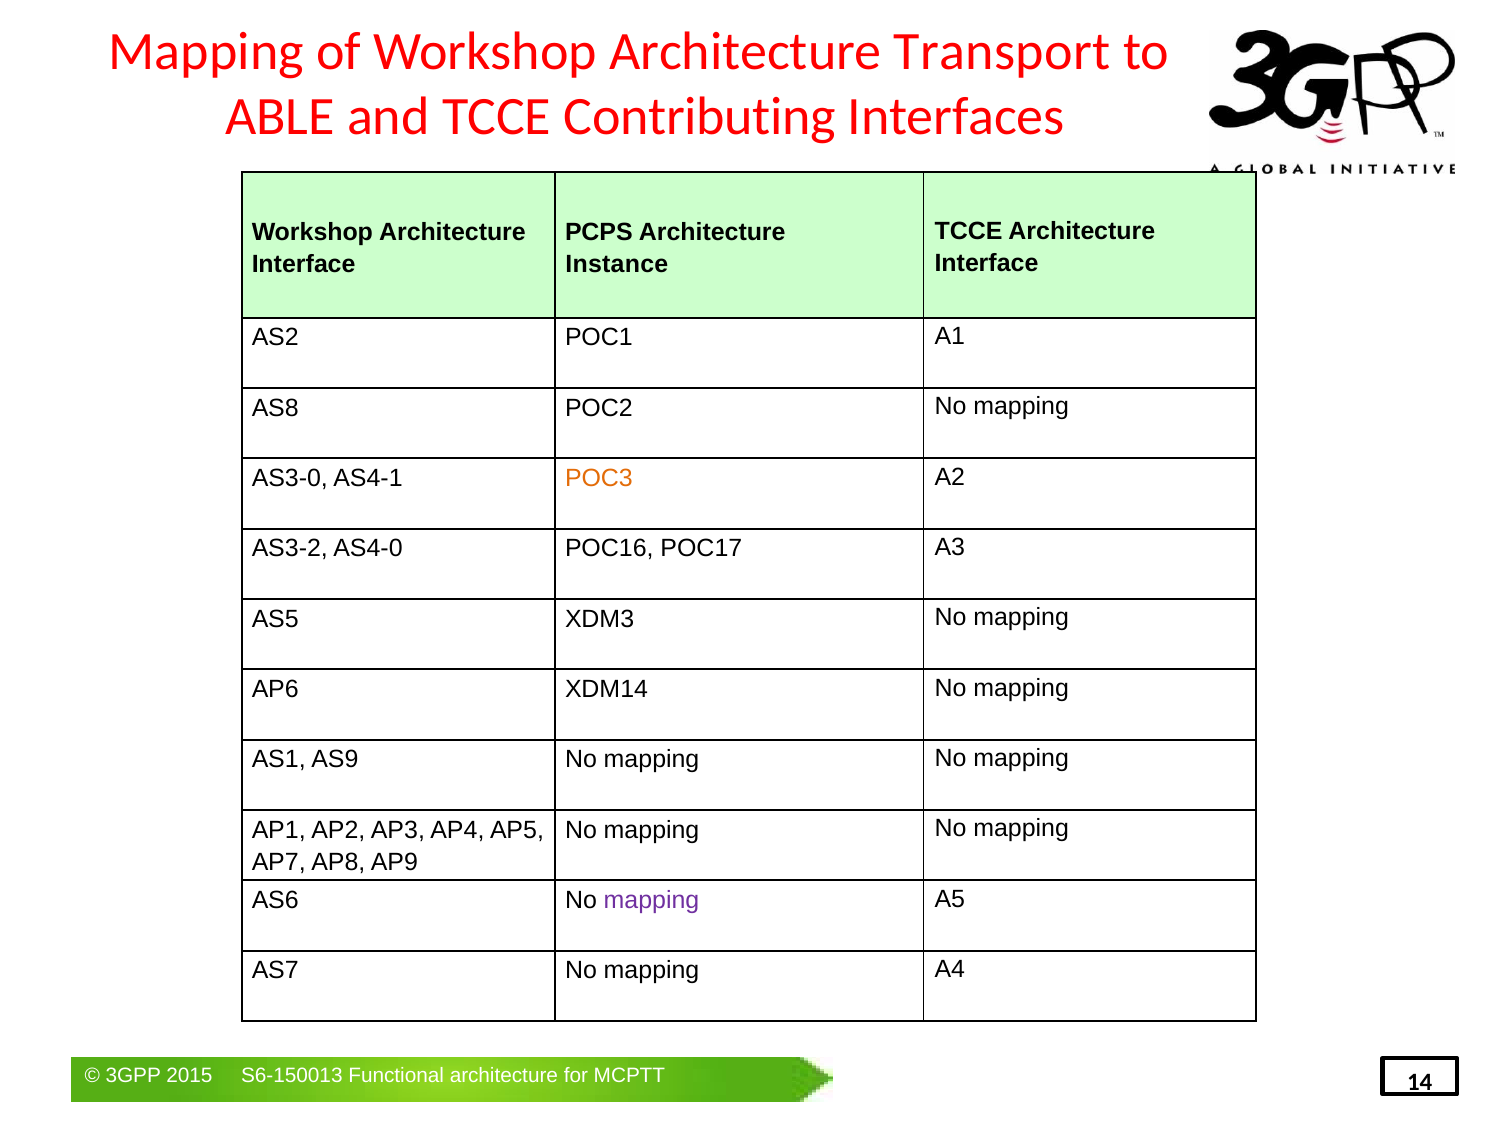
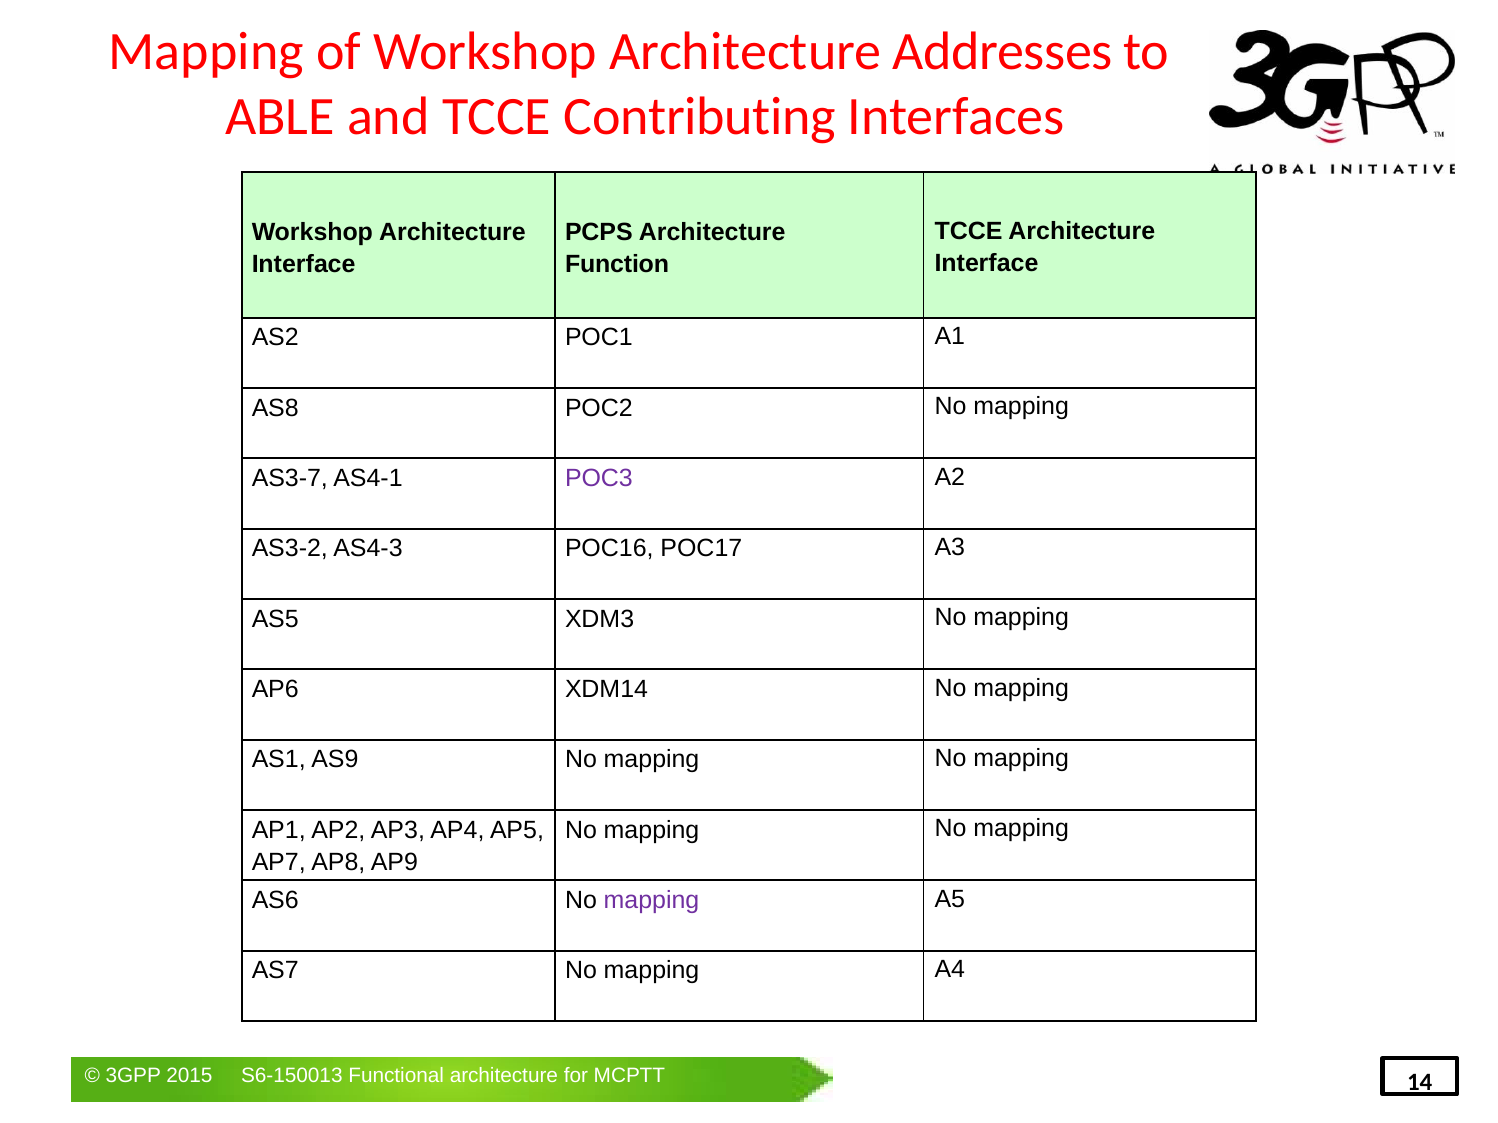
Transport: Transport -> Addresses (1003, 52)
Instance: Instance -> Function (617, 264)
AS3-0: AS3-0 -> AS3-7 (290, 479)
POC3 colour: orange -> purple (599, 479)
AS4-0: AS4-0 -> AS4-3 (368, 549)
